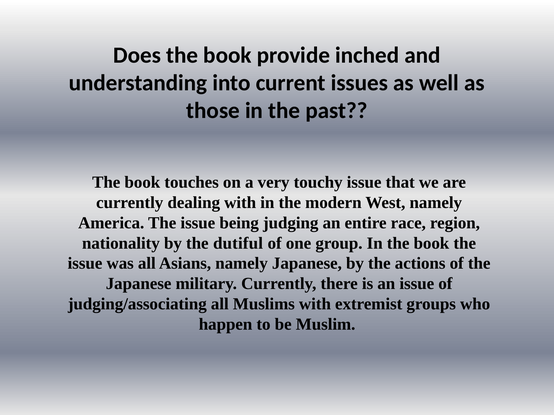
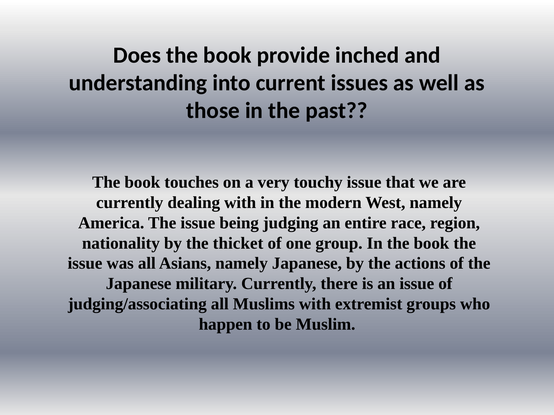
dutiful: dutiful -> thicket (238, 243)
